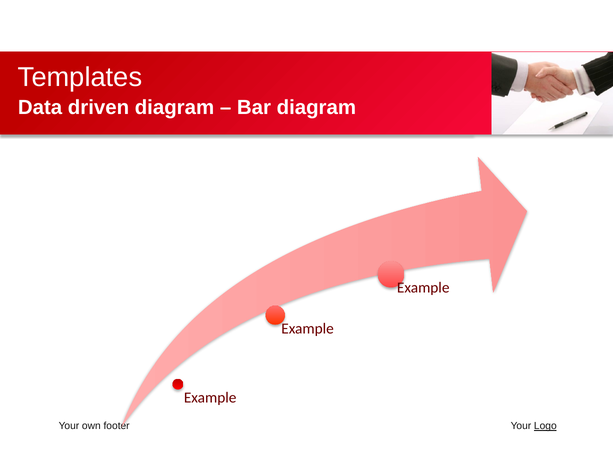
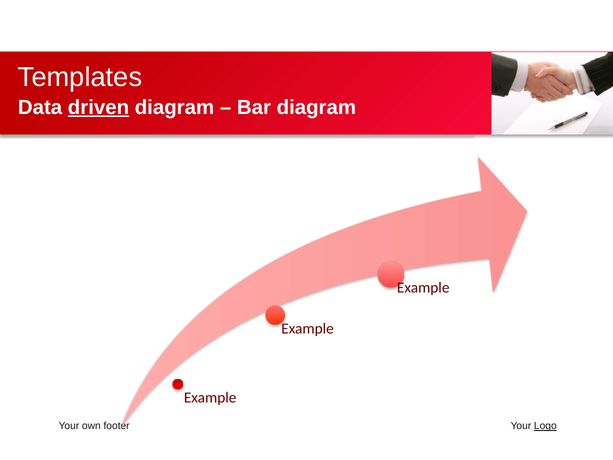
driven underline: none -> present (99, 107)
